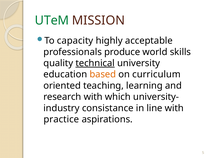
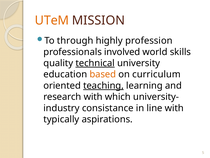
UTeM colour: green -> orange (52, 20)
capacity: capacity -> through (75, 41)
acceptable: acceptable -> profession (149, 41)
produce: produce -> involved (122, 52)
teaching underline: none -> present (103, 85)
practice: practice -> typically (61, 119)
